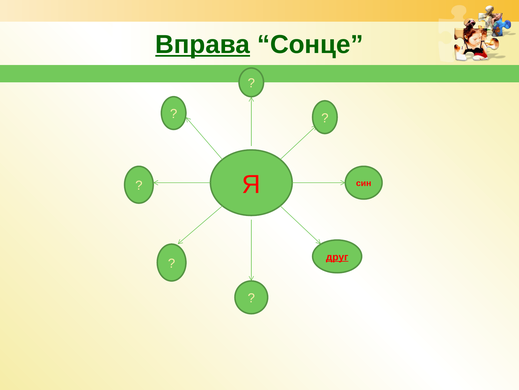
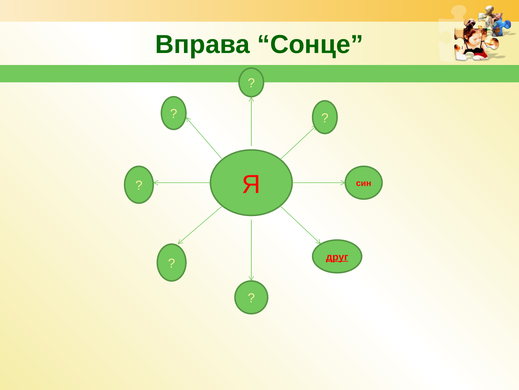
Вправа underline: present -> none (203, 45)
